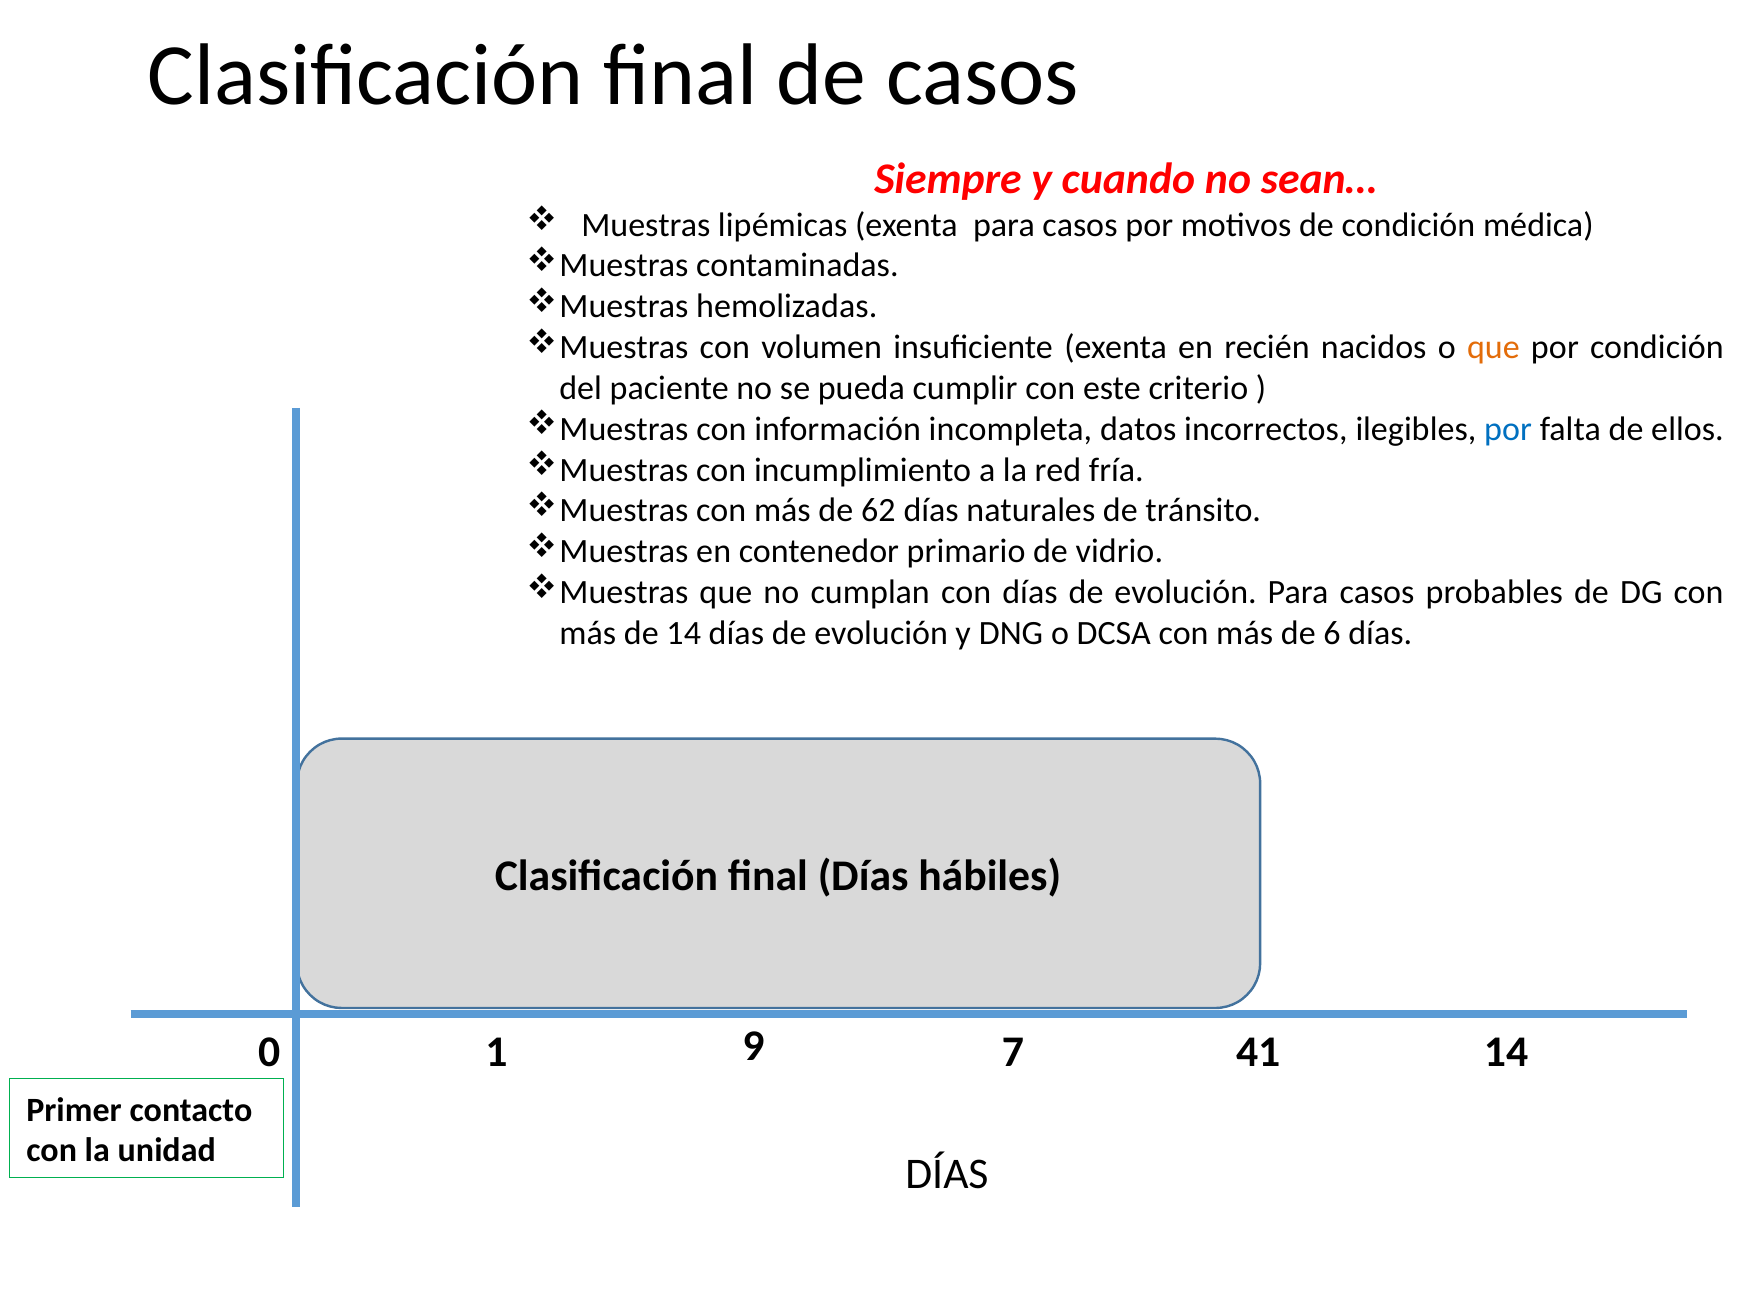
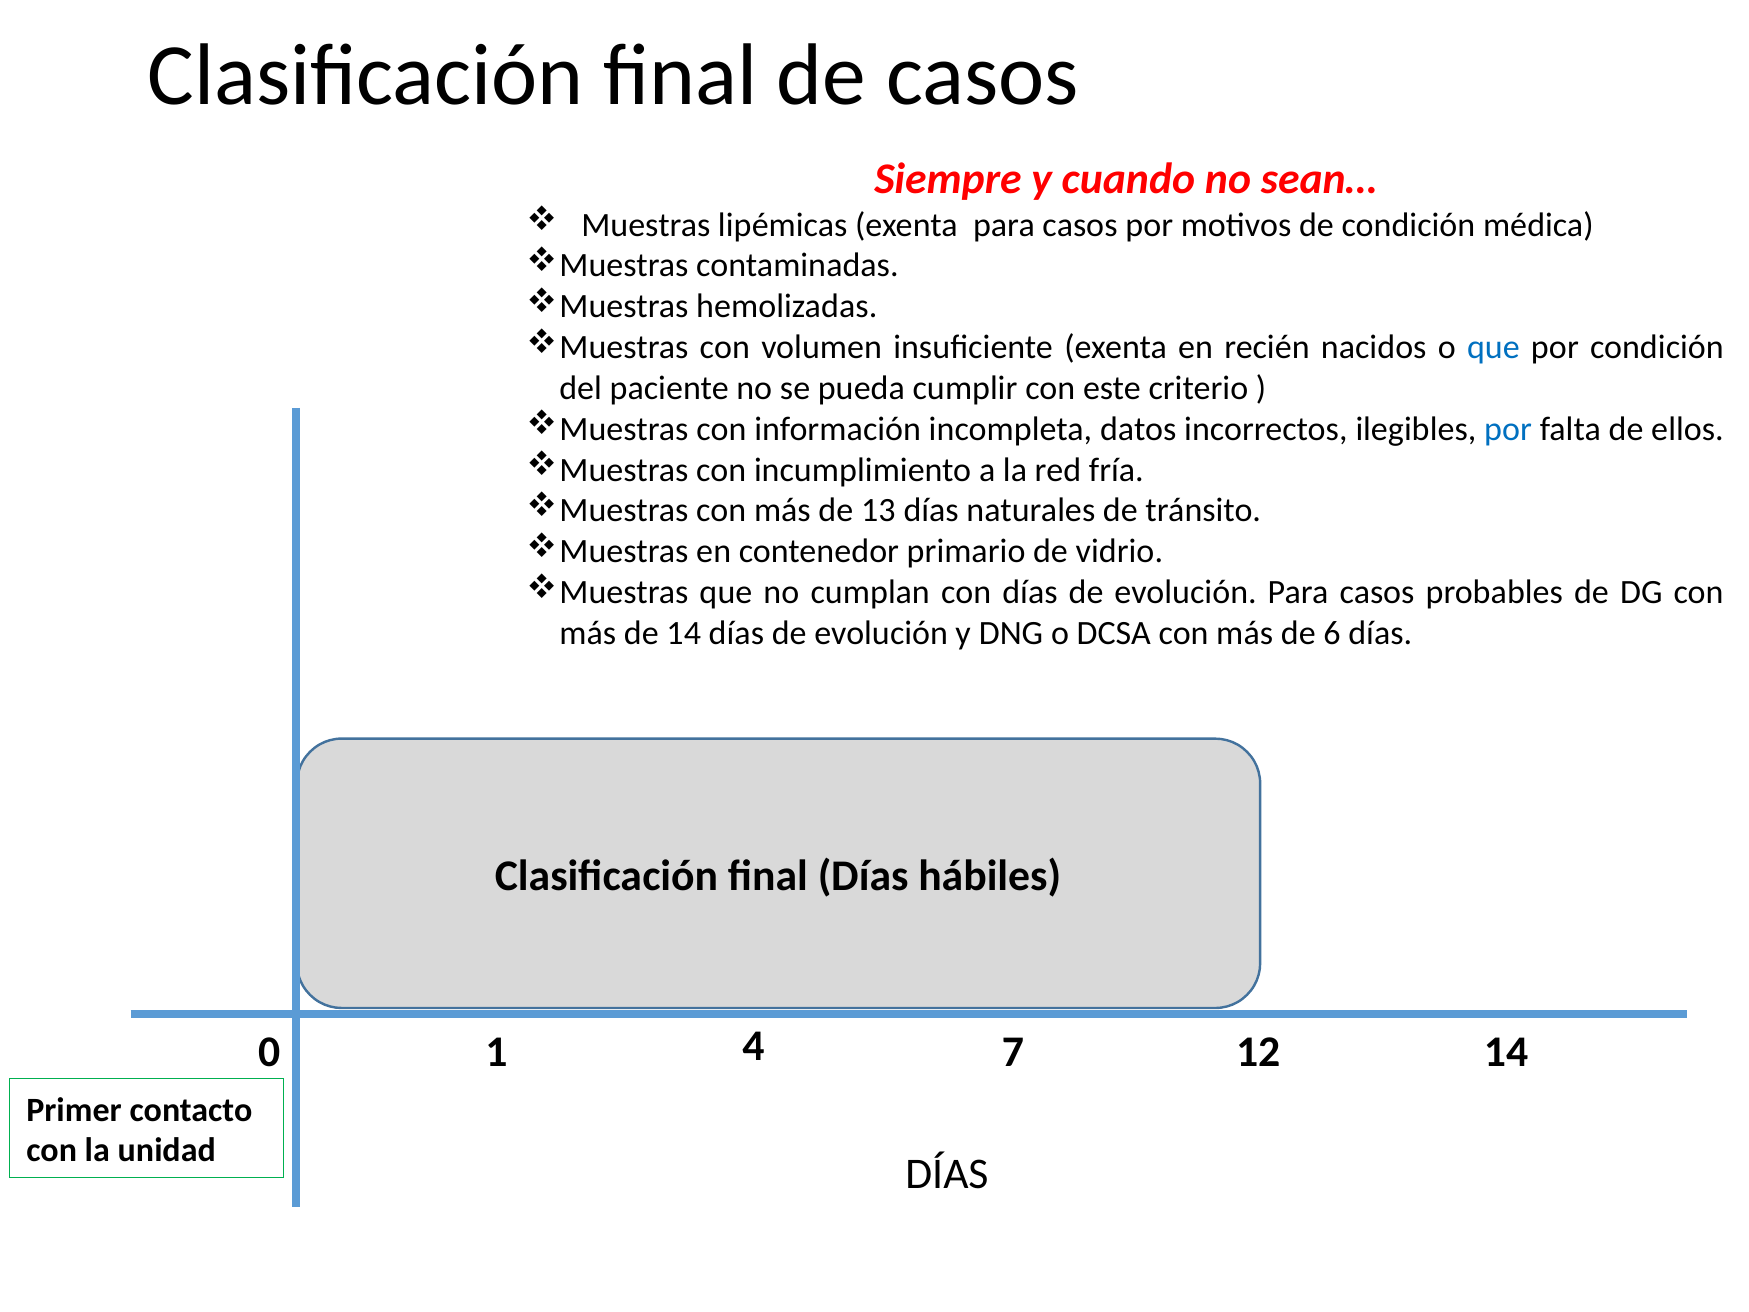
que colour: orange -> blue (1493, 347)
62: 62 -> 13 (878, 511)
9: 9 -> 4 (753, 1046)
41: 41 -> 12 (1258, 1052)
